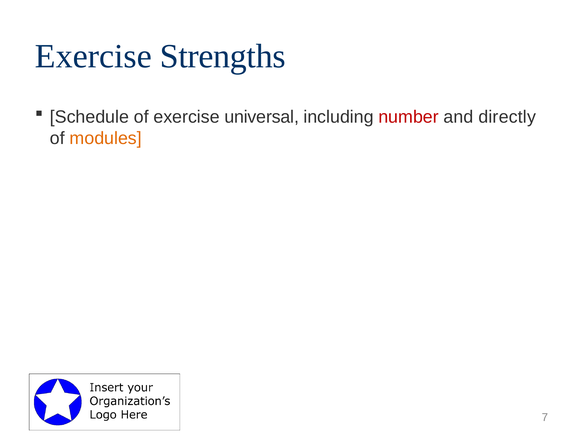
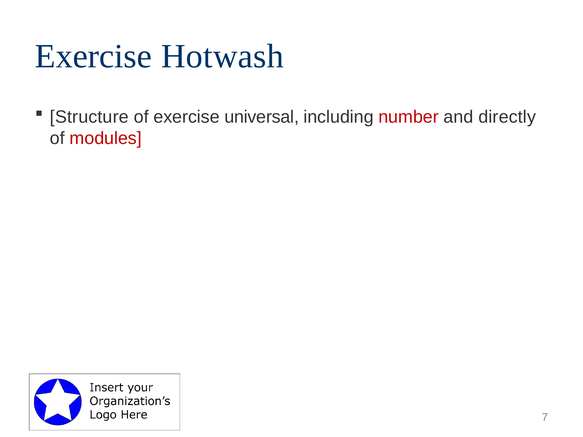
Strengths: Strengths -> Hotwash (222, 56)
Schedule: Schedule -> Structure (89, 117)
modules colour: orange -> red (106, 138)
